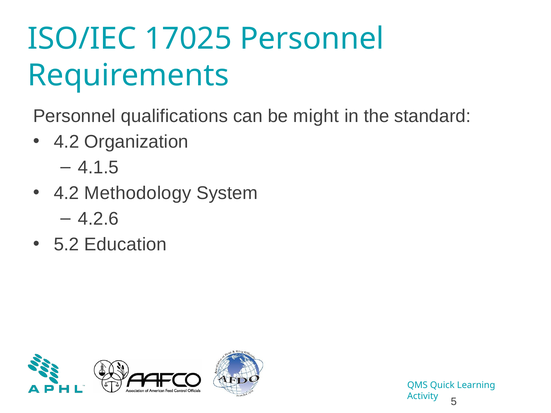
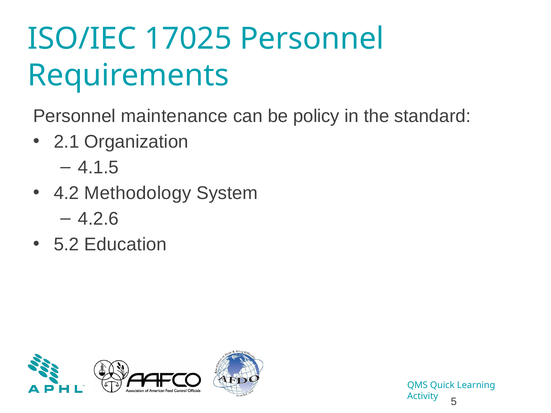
qualifications: qualifications -> maintenance (174, 116)
might: might -> policy (316, 116)
4.2: 4.2 -> 2.1 (66, 142)
